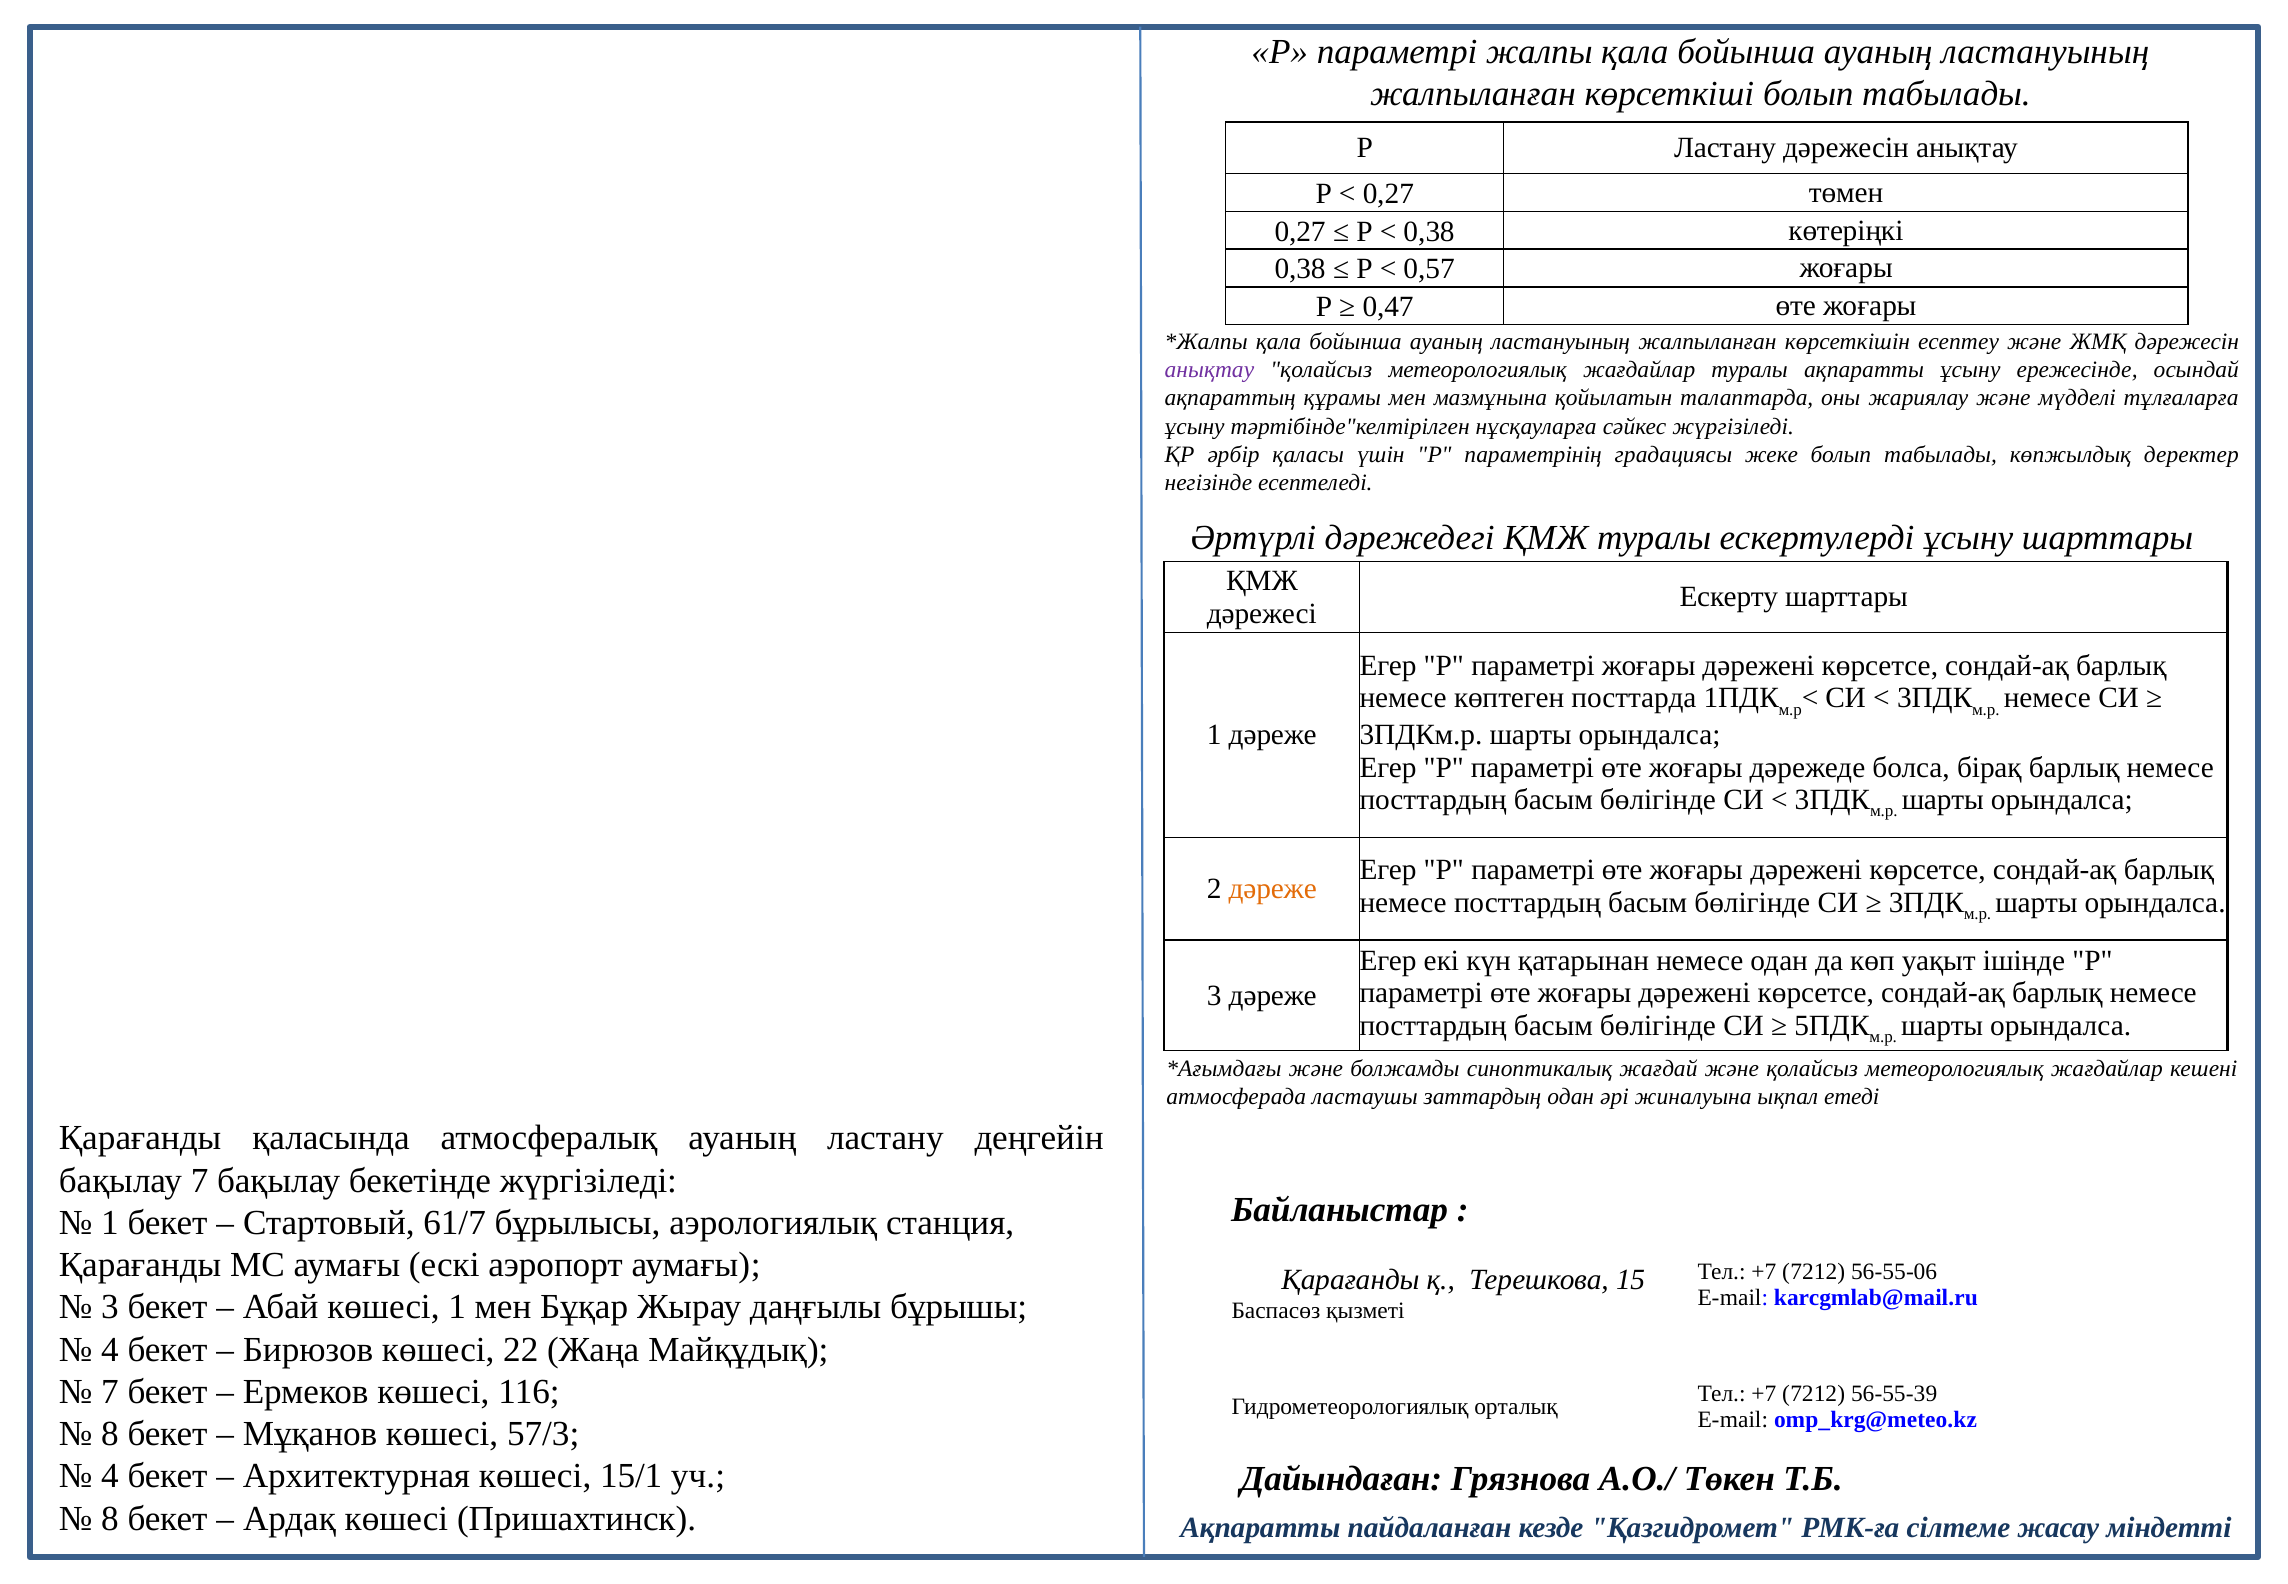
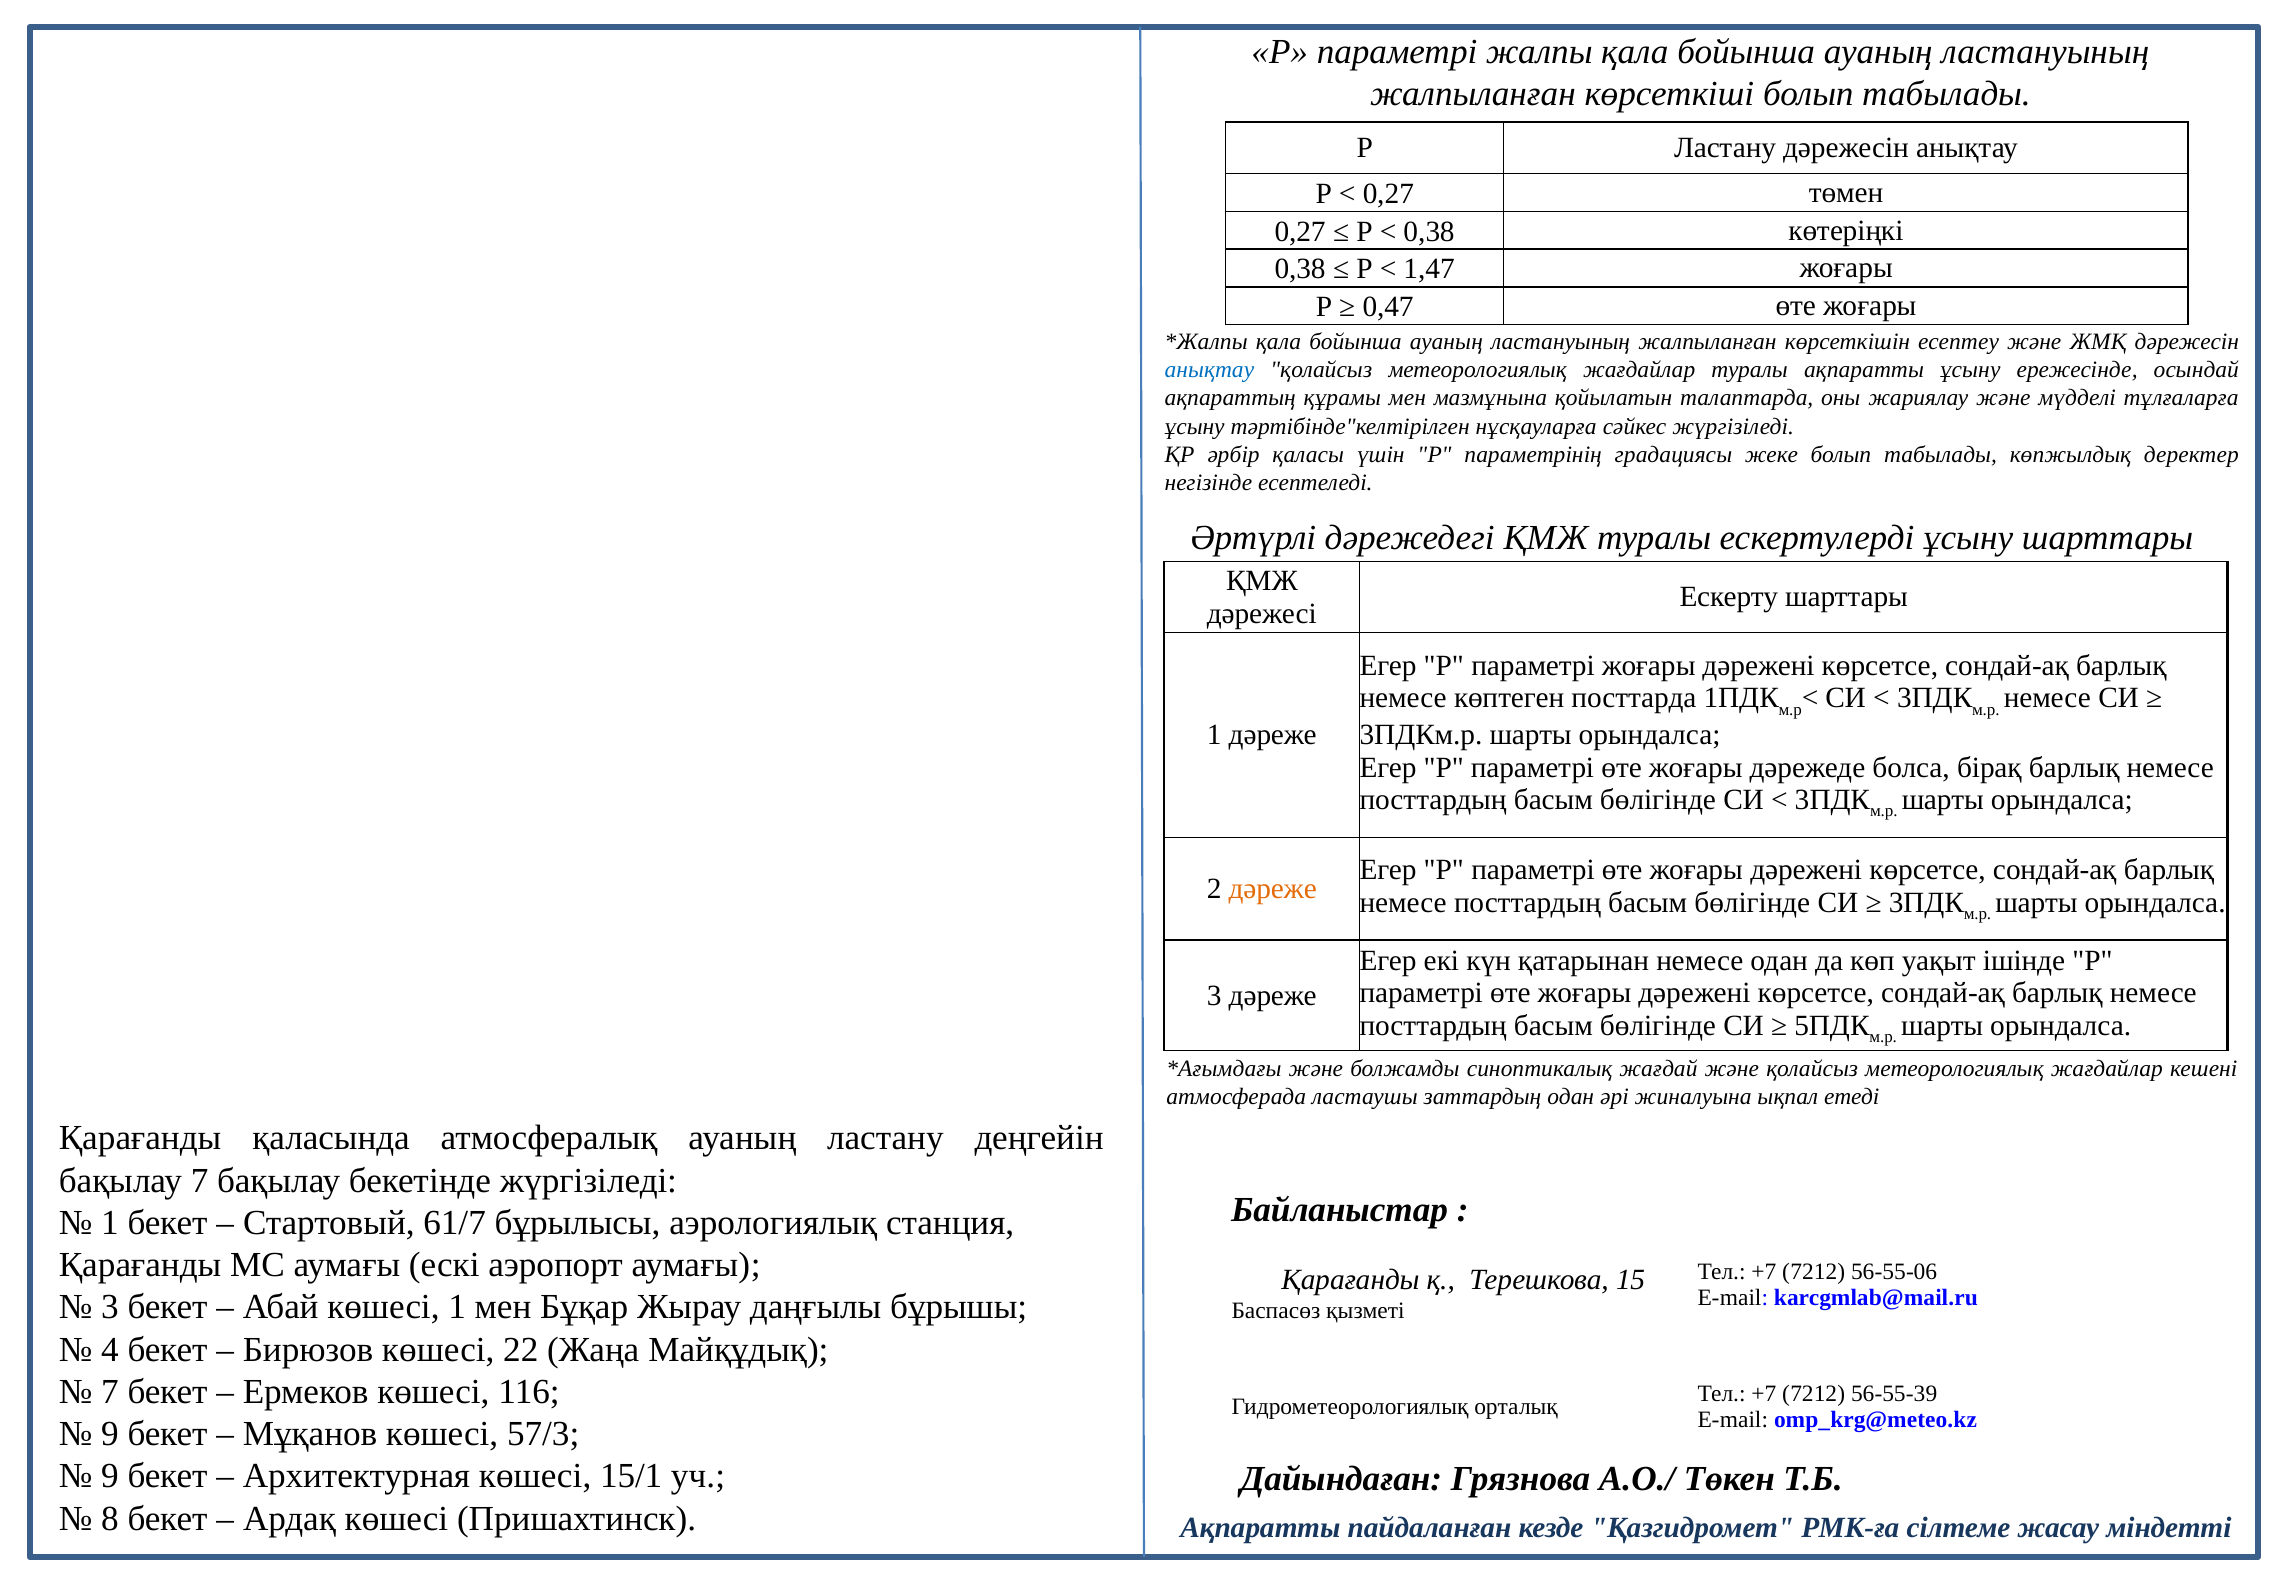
0,57: 0,57 -> 1,47 (1429, 269)
анықтау colour: purple -> blue (1209, 370)
8: 8 -> 9 (110, 1434)
4: 4 -> 9 (110, 1476)
